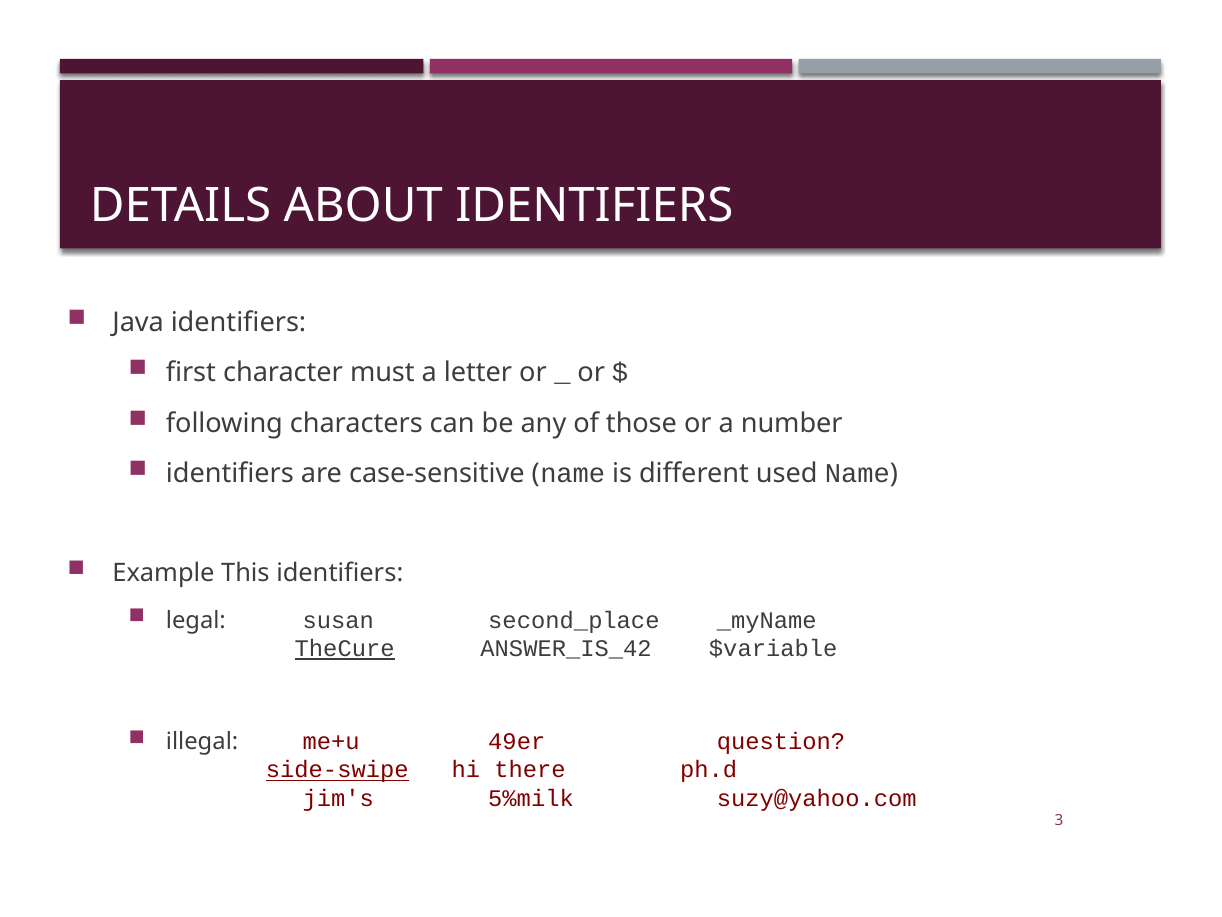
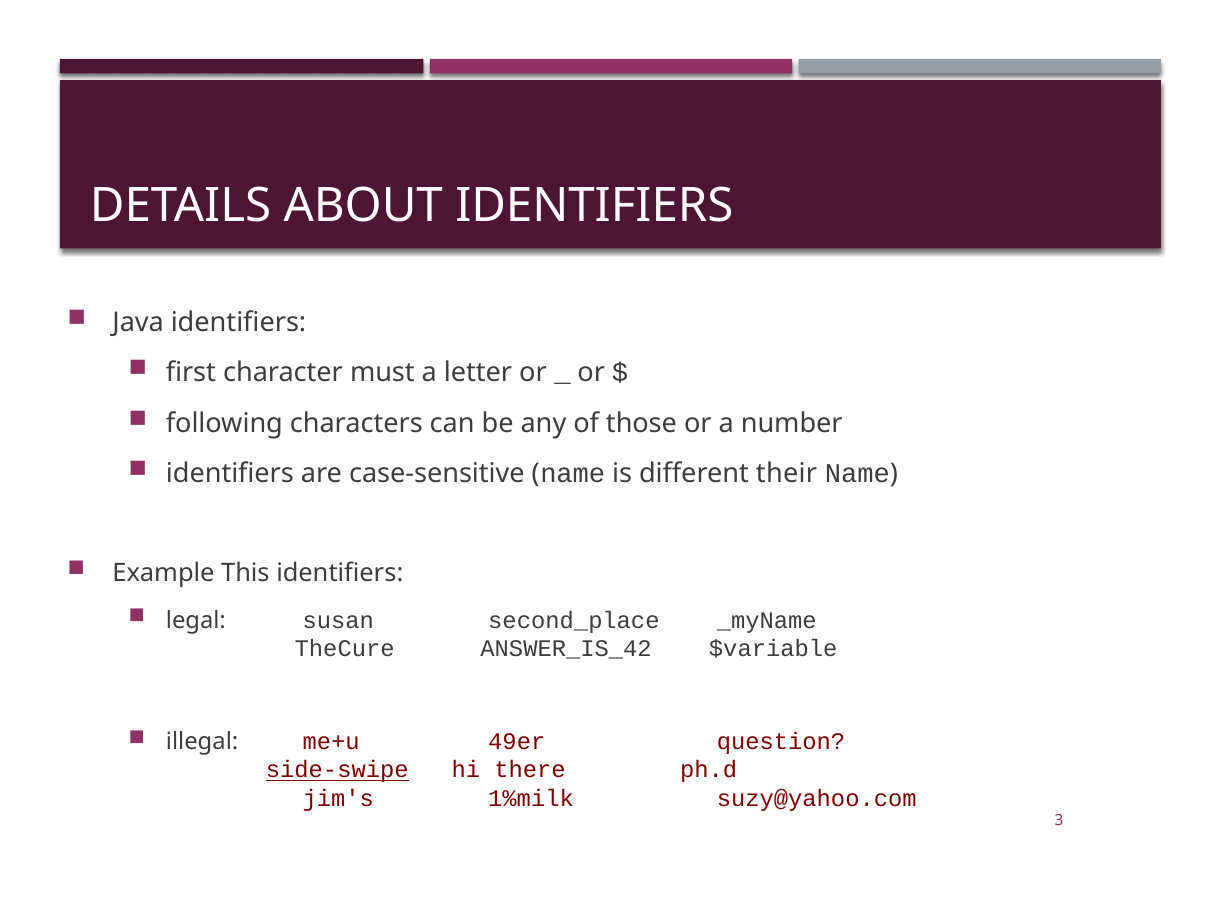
used: used -> their (787, 473)
TheCure underline: present -> none (345, 648)
5%milk: 5%milk -> 1%milk (531, 798)
